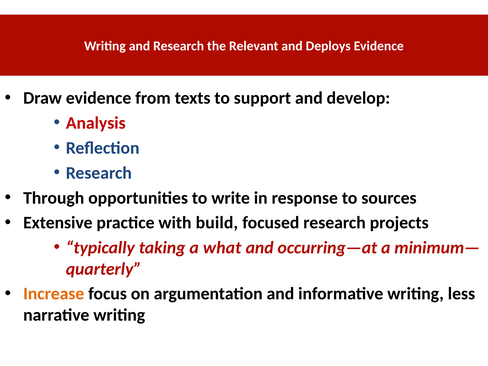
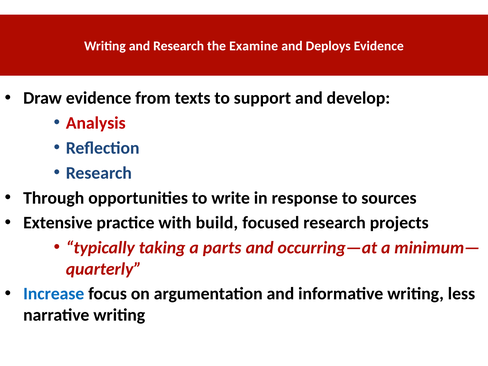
Relevant: Relevant -> Examine (254, 46)
what: what -> parts (222, 248)
Increase colour: orange -> blue (54, 294)
